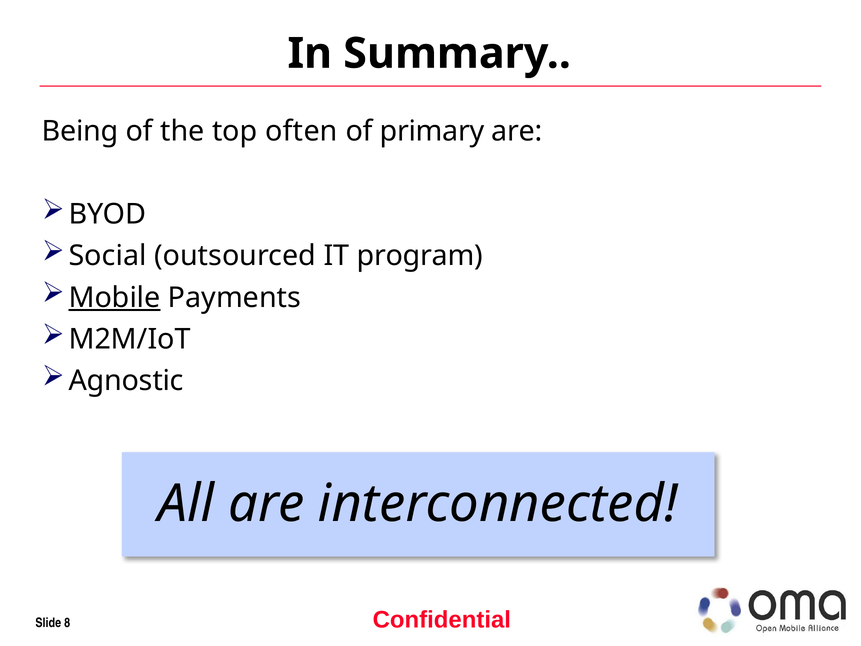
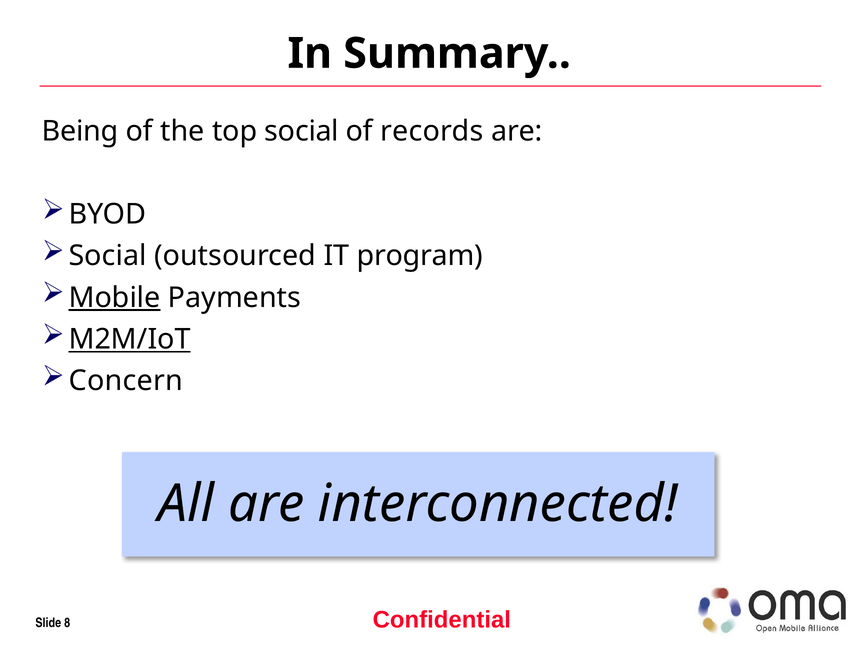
top often: often -> social (302, 131)
primary: primary -> records (432, 131)
M2M/IoT underline: none -> present (130, 339)
Agnostic: Agnostic -> Concern (126, 381)
